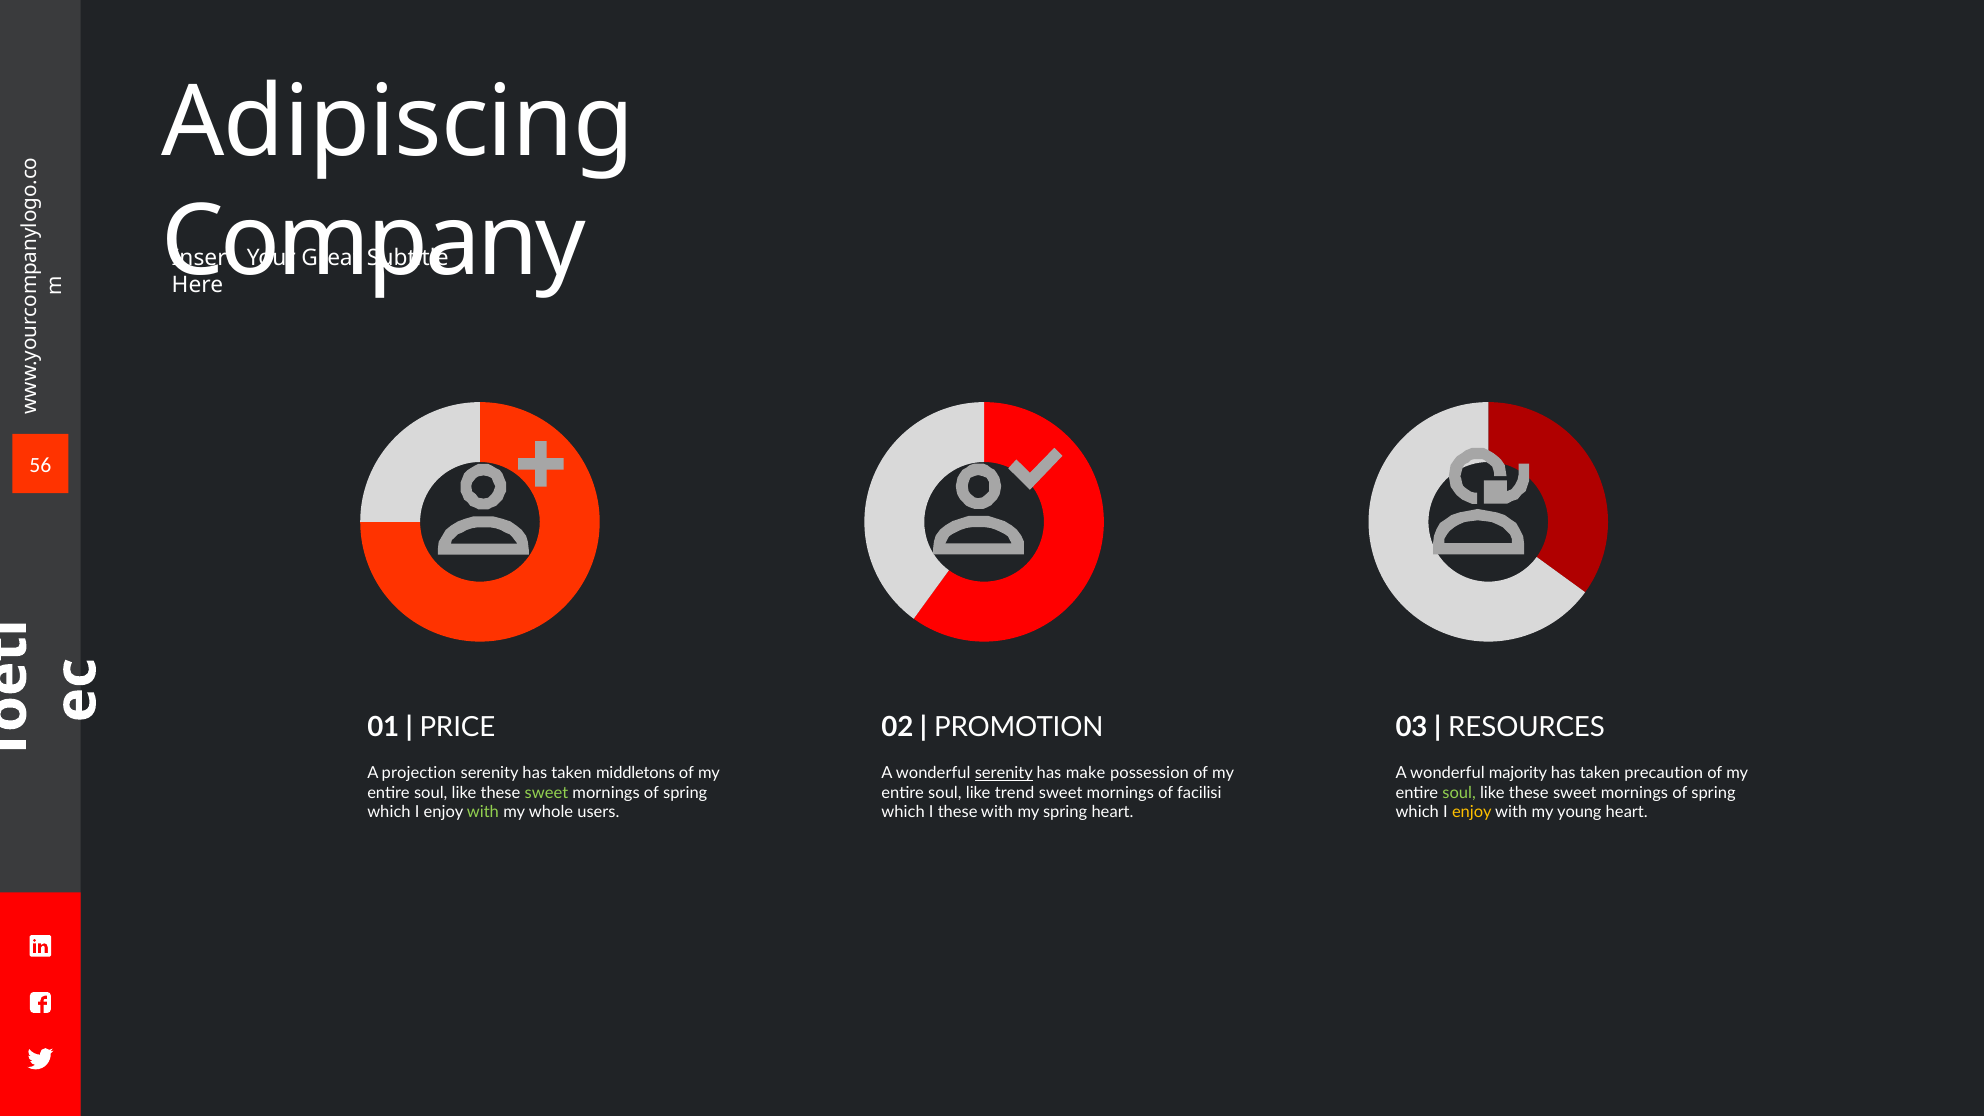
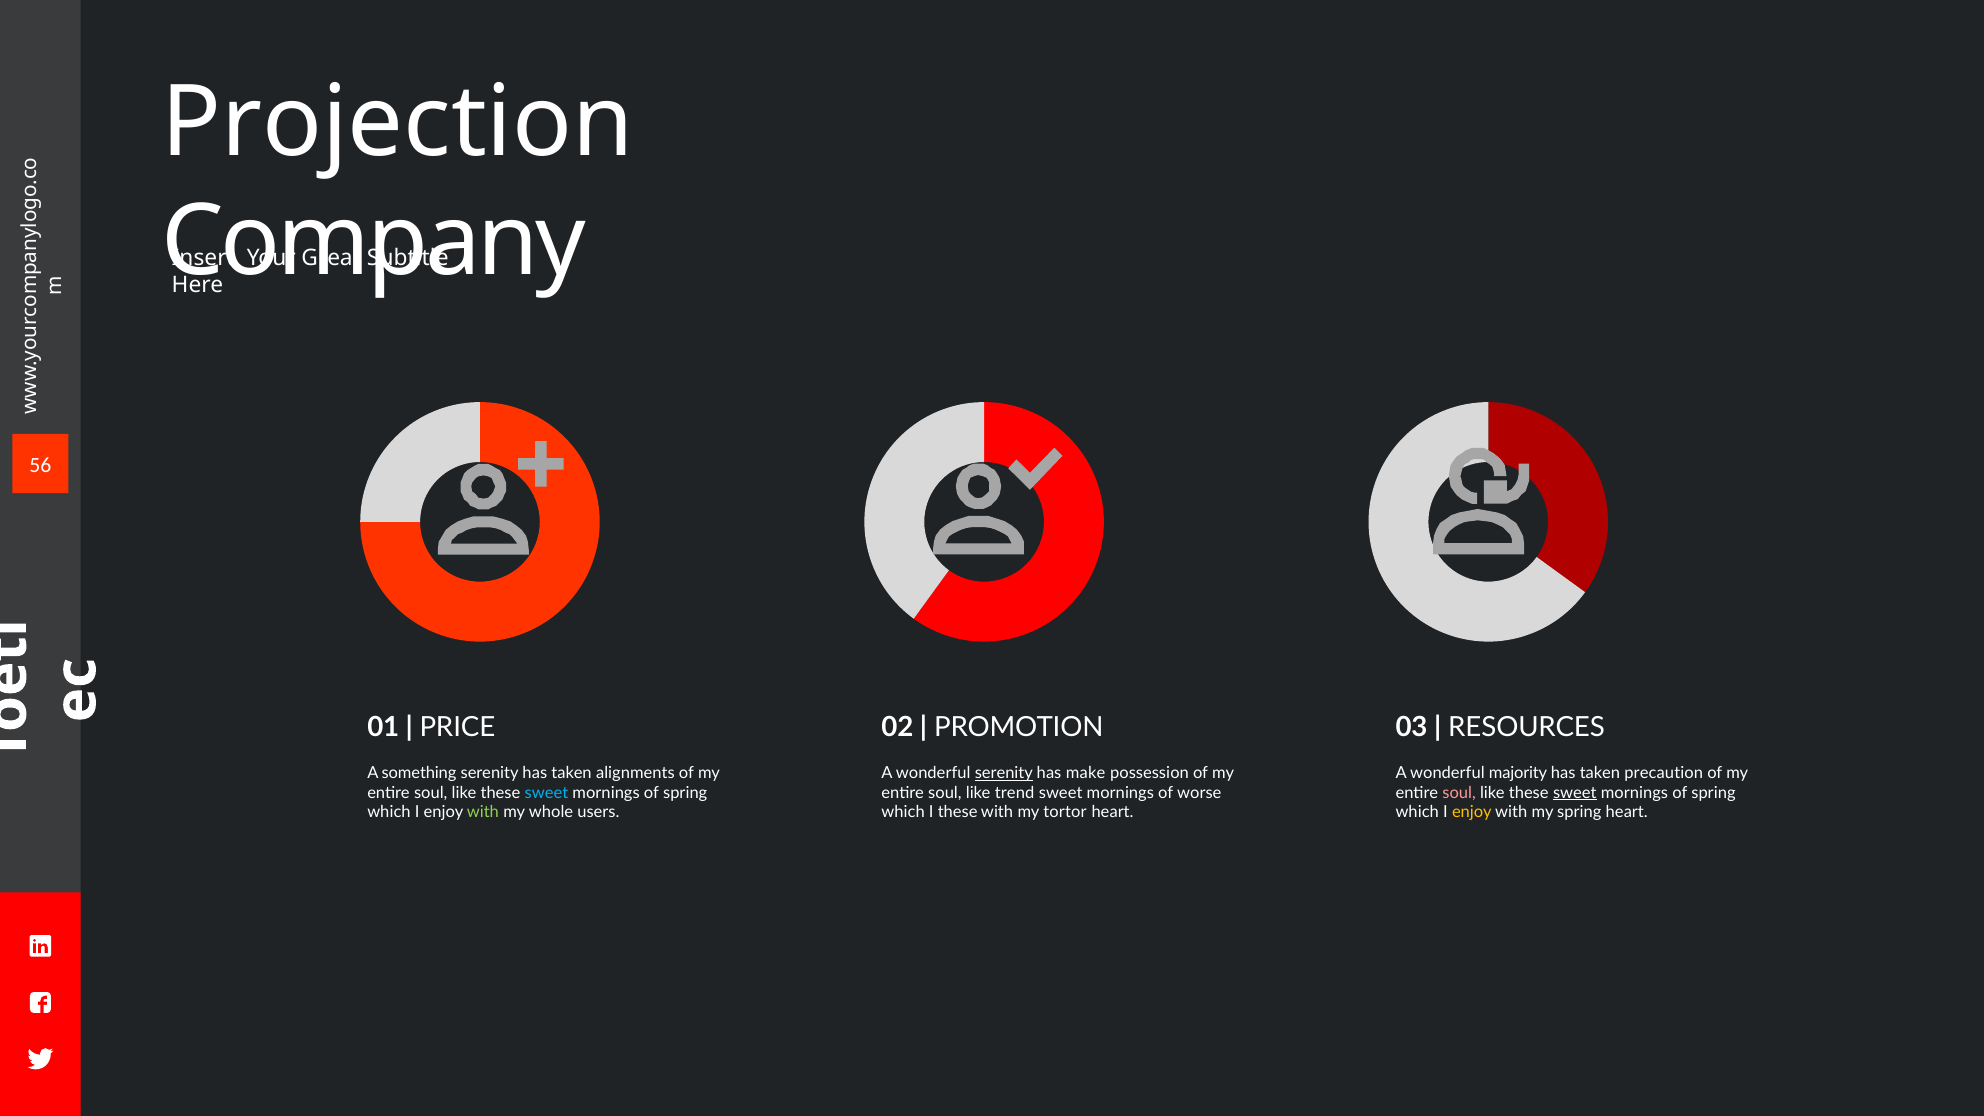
Adipiscing: Adipiscing -> Projection (398, 123)
projection: projection -> something (419, 773)
middletons: middletons -> alignments (635, 773)
sweet colour: light green -> light blue (546, 793)
facilisi: facilisi -> worse (1199, 793)
soul colour: light green -> pink (1459, 793)
sweet underline: none -> present (1575, 793)
my spring: spring -> tortor (1065, 813)
my young: young -> spring (1579, 813)
